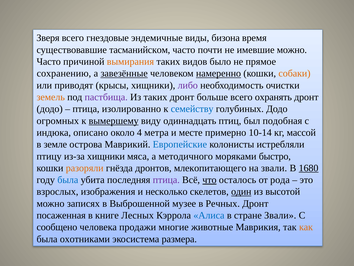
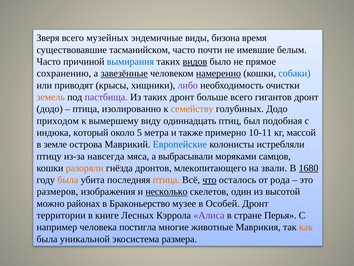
гнездовые: гнездовые -> музейных (107, 38)
имевшие можно: можно -> белым (292, 50)
вымирания colour: orange -> blue (130, 62)
видов underline: none -> present (195, 62)
собаки colour: orange -> blue (294, 73)
охранять: охранять -> гигантов (273, 97)
семейству colour: blue -> orange (192, 109)
огромных: огромных -> приходом (58, 121)
вымершему underline: present -> none (114, 121)
описано: описано -> который (91, 132)
4: 4 -> 5 (139, 132)
месте: месте -> также (191, 132)
10-14: 10-14 -> 10-11 (260, 132)
из-за хищники: хищники -> навсегда (106, 156)
методичного: методичного -> выбрасывали (186, 156)
быстро: быстро -> самцов (275, 156)
была colour: blue -> orange (68, 180)
птица colour: purple -> orange (166, 180)
взрослых: взрослых -> размеров (57, 191)
несколько underline: none -> present (166, 191)
один underline: present -> none (241, 191)
записях: записях -> районах (83, 203)
Выброшенной: Выброшенной -> Браконьерство (140, 203)
Речных: Речных -> Особей (223, 203)
посаженная: посаженная -> территории (61, 215)
Алиса colour: blue -> purple (209, 215)
стране Звали: Звали -> Перья (280, 215)
сообщено: сообщено -> например (57, 227)
продажи: продажи -> постигла (138, 227)
охотниками: охотниками -> уникальной (85, 239)
